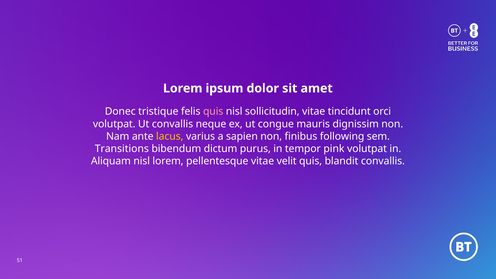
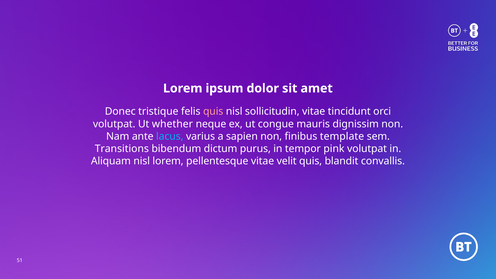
Ut convallis: convallis -> whether (172, 124)
lacus colour: yellow -> light blue (170, 136)
following: following -> template (342, 136)
